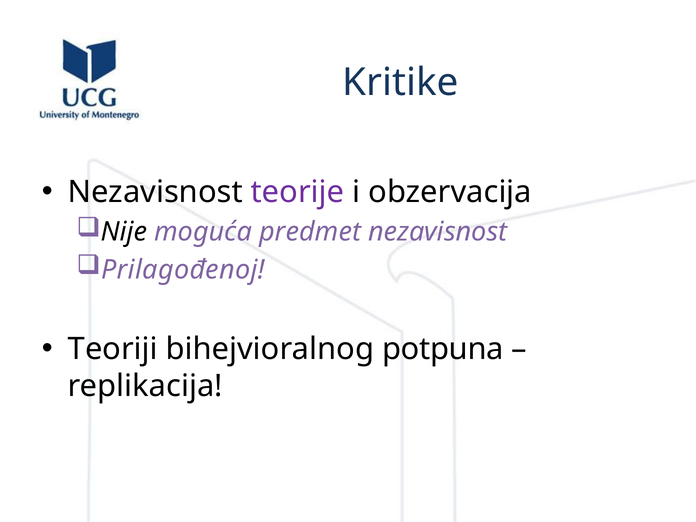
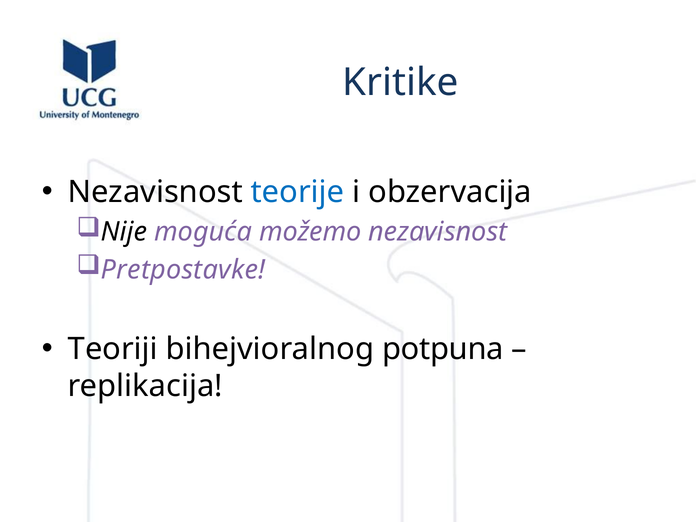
teorije colour: purple -> blue (298, 192)
predmet: predmet -> možemo (310, 232)
Prilagođenoj: Prilagođenoj -> Pretpostavke (183, 270)
